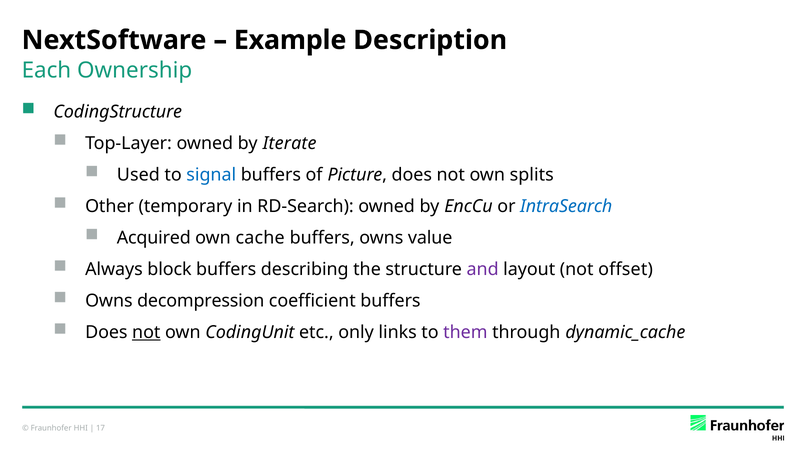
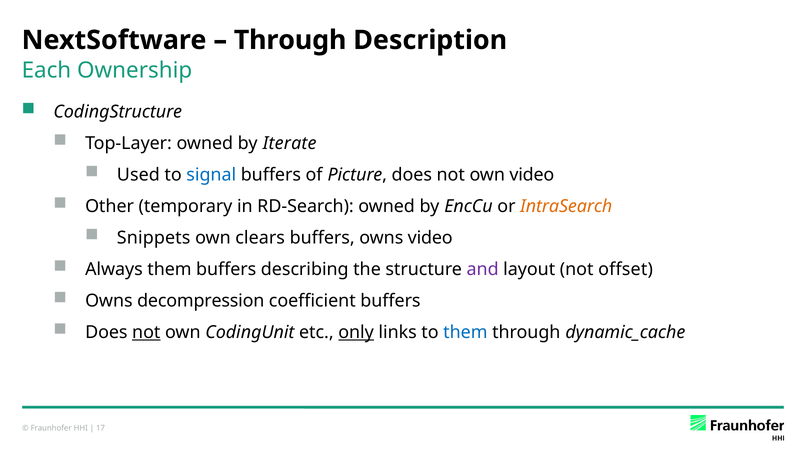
Example: Example -> Through (290, 40)
own splits: splits -> video (532, 175)
IntraSearch colour: blue -> orange (566, 206)
Acquired: Acquired -> Snippets (154, 238)
cache: cache -> clears (260, 238)
owns value: value -> video (430, 238)
Always block: block -> them (169, 270)
only underline: none -> present (356, 333)
them colour: purple -> blue (465, 333)
